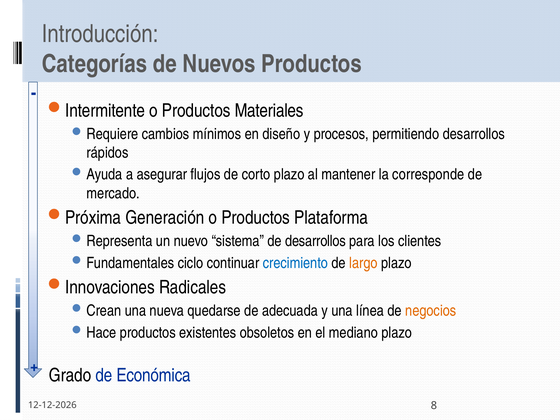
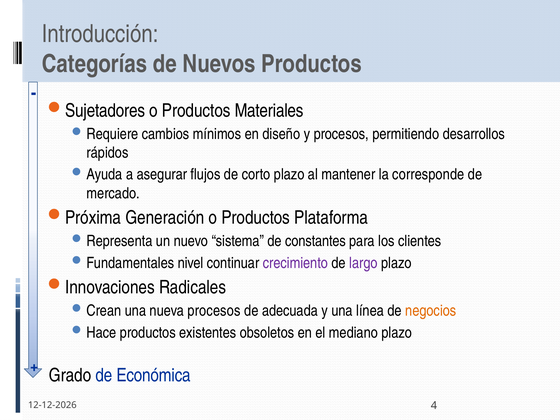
Intermitente: Intermitente -> Sujetadores (105, 111)
de desarrollos: desarrollos -> constantes (316, 241)
ciclo: ciclo -> nivel (191, 263)
crecimiento colour: blue -> purple (295, 263)
largo colour: orange -> purple (363, 263)
quedarse: quedarse -> procesos (214, 311)
8: 8 -> 4 (434, 406)
